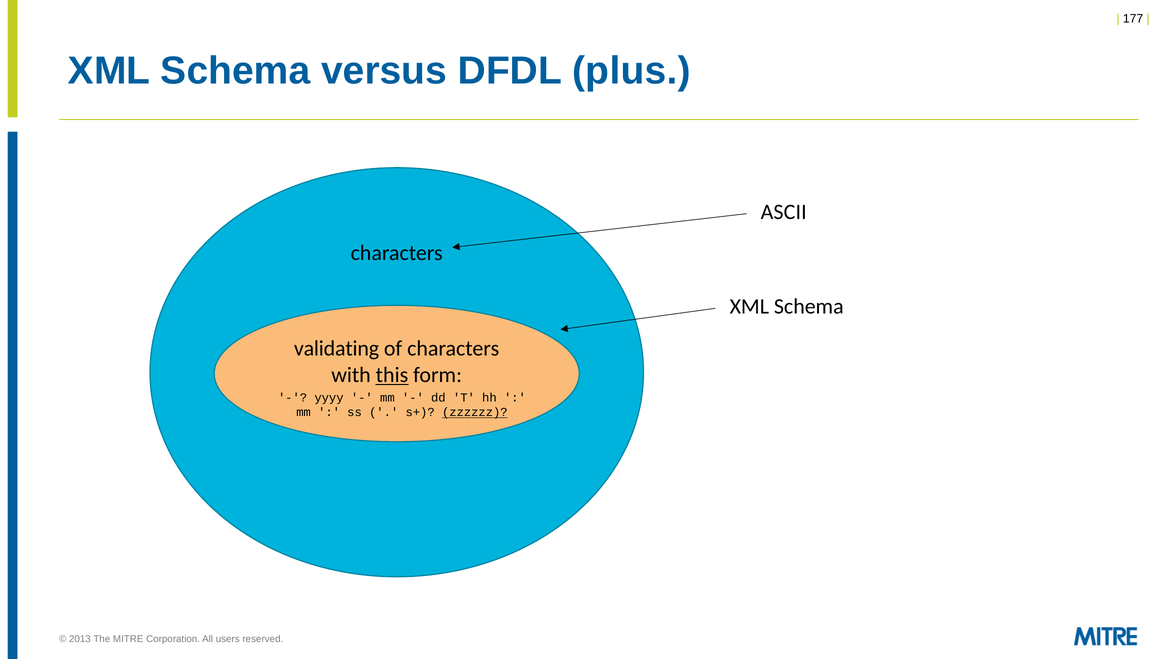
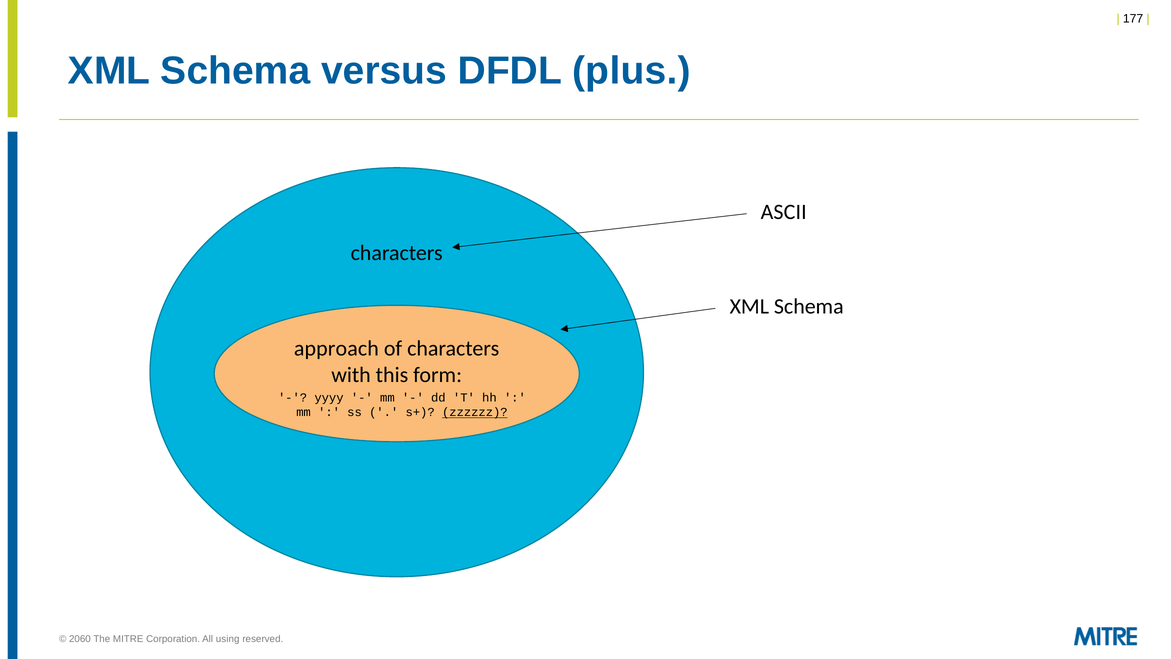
validating: validating -> approach (336, 349)
this underline: present -> none (392, 375)
2013: 2013 -> 2060 (80, 639)
users: users -> using (228, 639)
